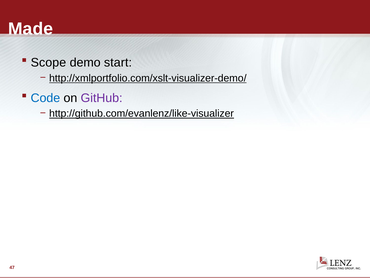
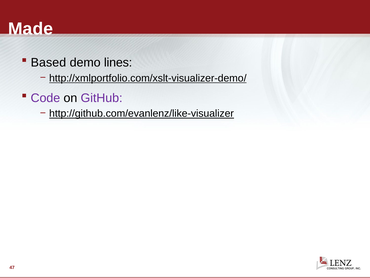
Scope: Scope -> Based (48, 63)
start: start -> lines (118, 63)
Code colour: blue -> purple (45, 98)
